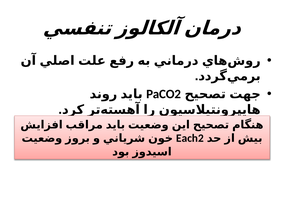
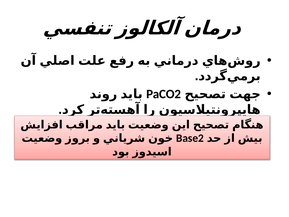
Each2: Each2 -> Base2 (190, 138)
